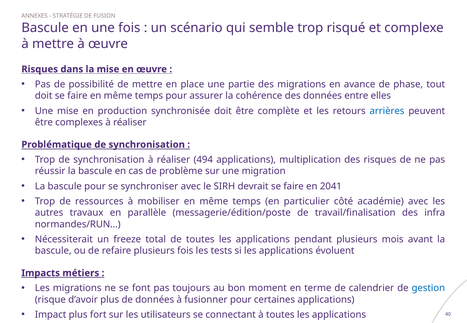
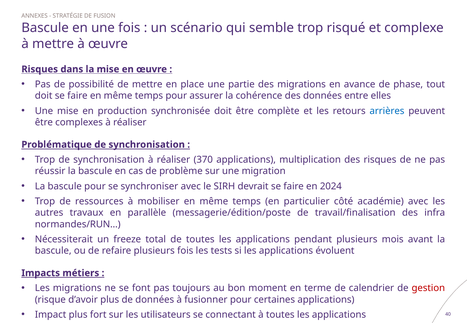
494: 494 -> 370 (203, 160)
2041: 2041 -> 2024 (331, 186)
gestion colour: blue -> red (428, 288)
